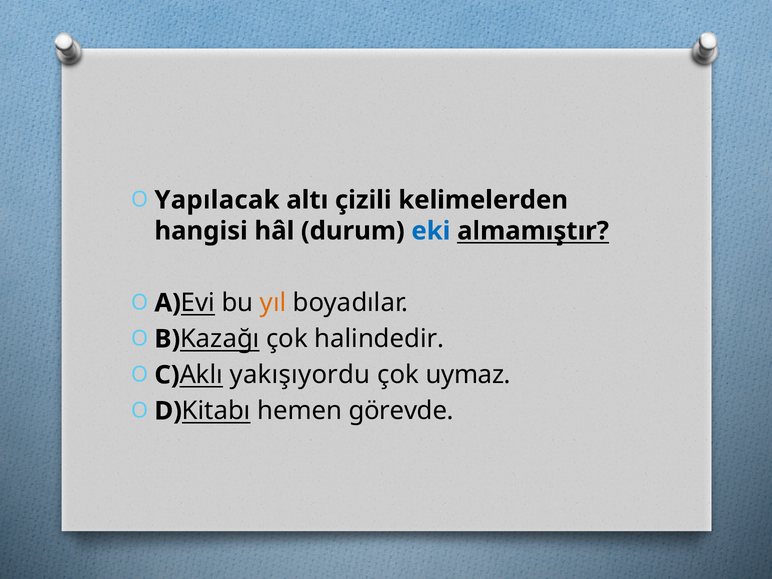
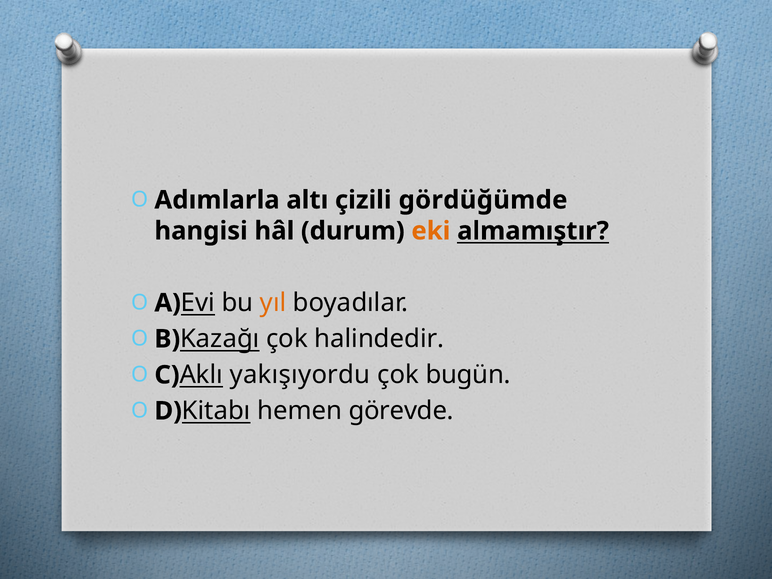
Yapılacak: Yapılacak -> Adımlarla (217, 200)
kelimelerden: kelimelerden -> gördüğümde (483, 200)
eki colour: blue -> orange (431, 231)
uymaz: uymaz -> bugün (468, 375)
